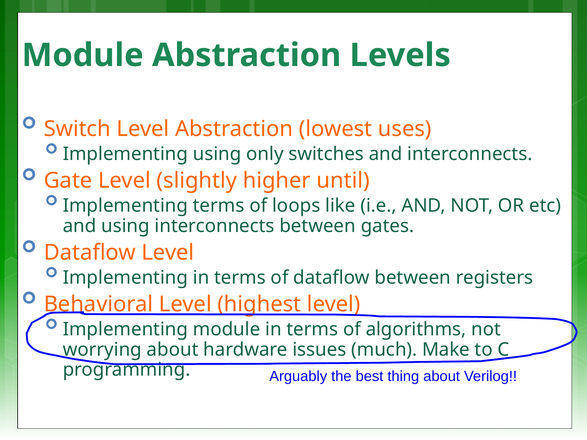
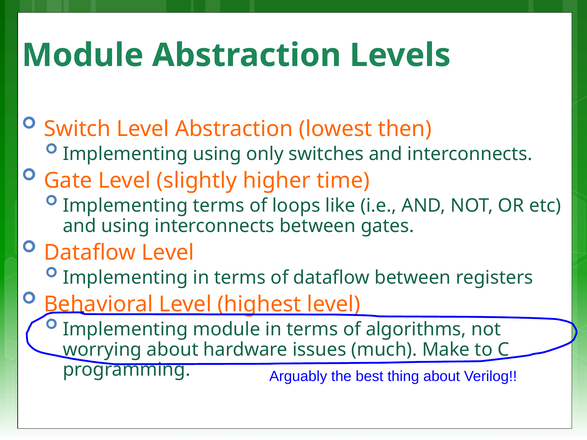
uses: uses -> then (405, 129)
until: until -> time (343, 181)
